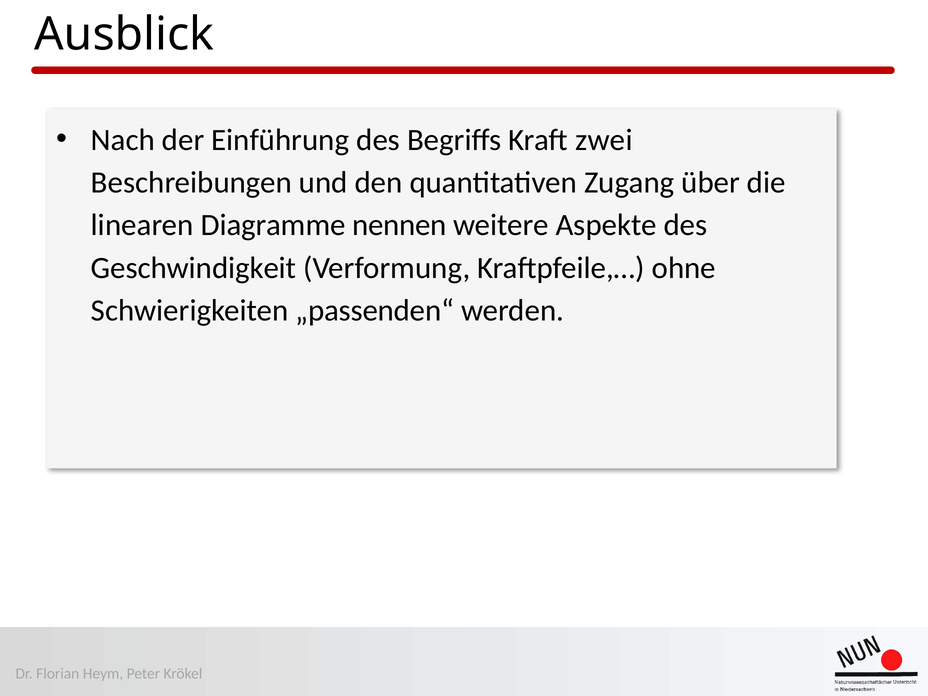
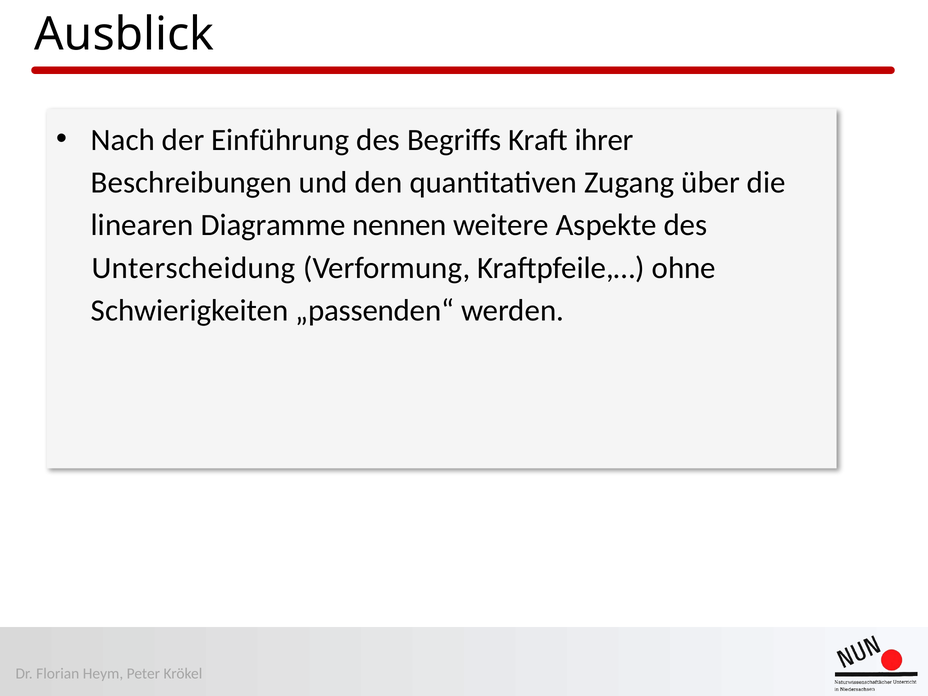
zwei: zwei -> ihrer (604, 140)
Geschwindigkeit: Geschwindigkeit -> Unterscheidung (193, 268)
